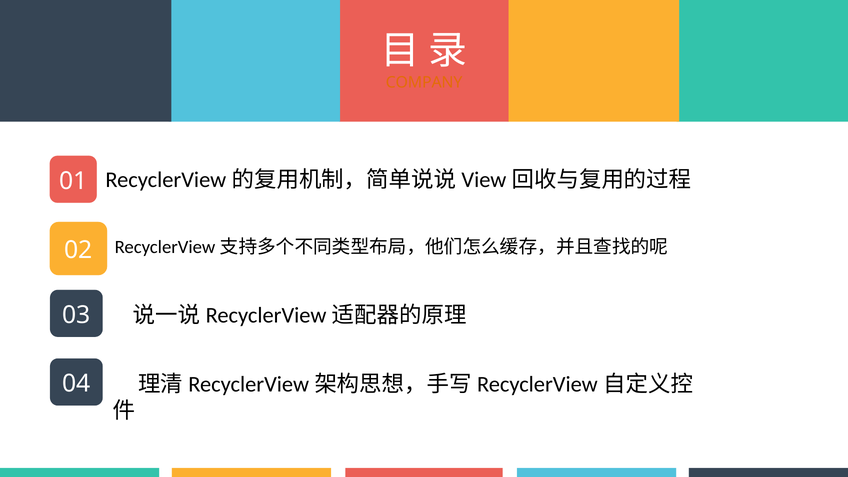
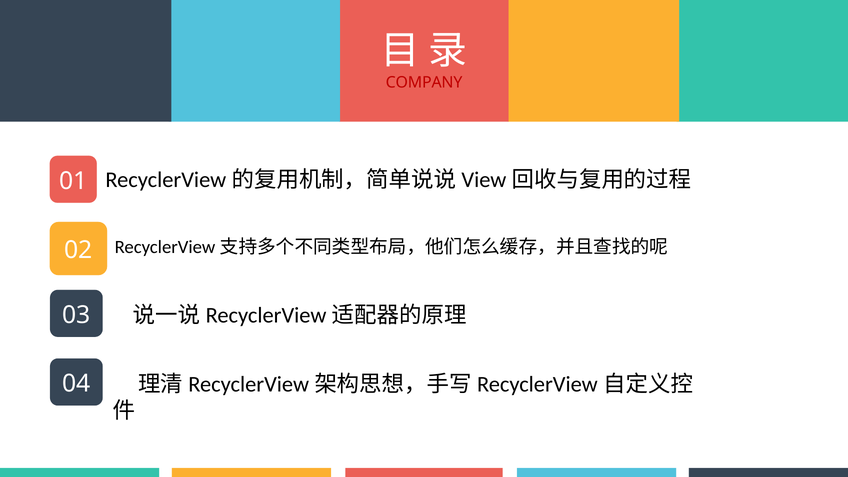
COMPANY colour: orange -> red (424, 82)
